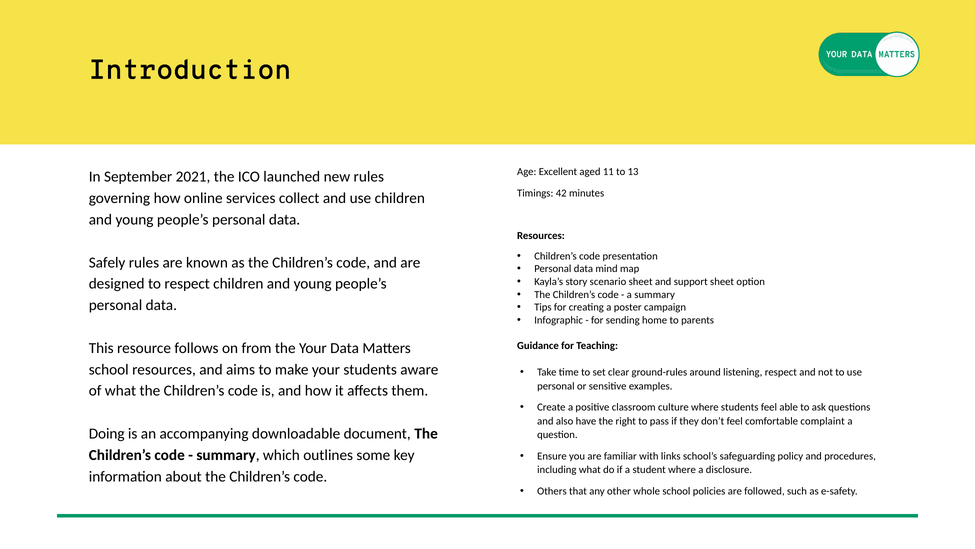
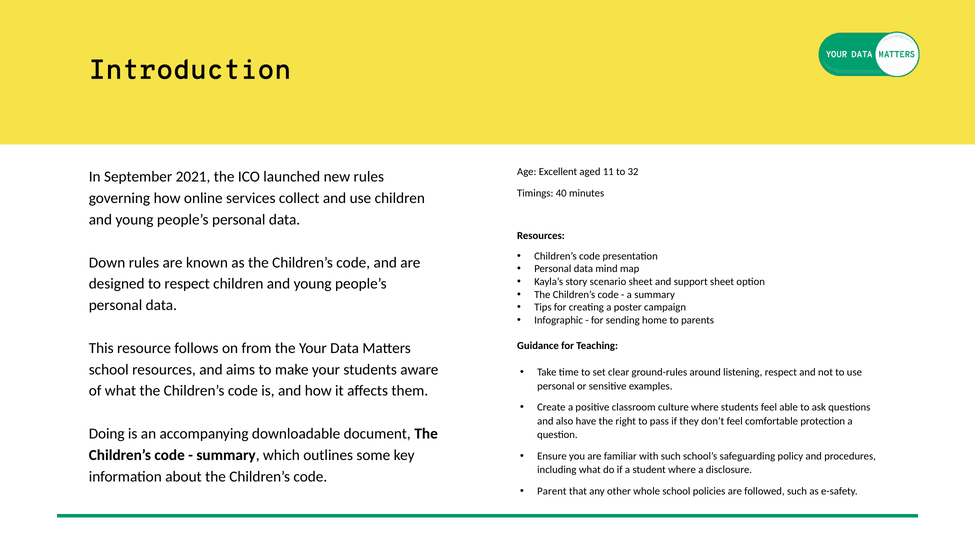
13: 13 -> 32 (633, 171)
42: 42 -> 40 (561, 193)
Safely: Safely -> Down (107, 262)
complaint: complaint -> protection (823, 421)
with links: links -> such (671, 456)
Others: Others -> Parent (552, 491)
